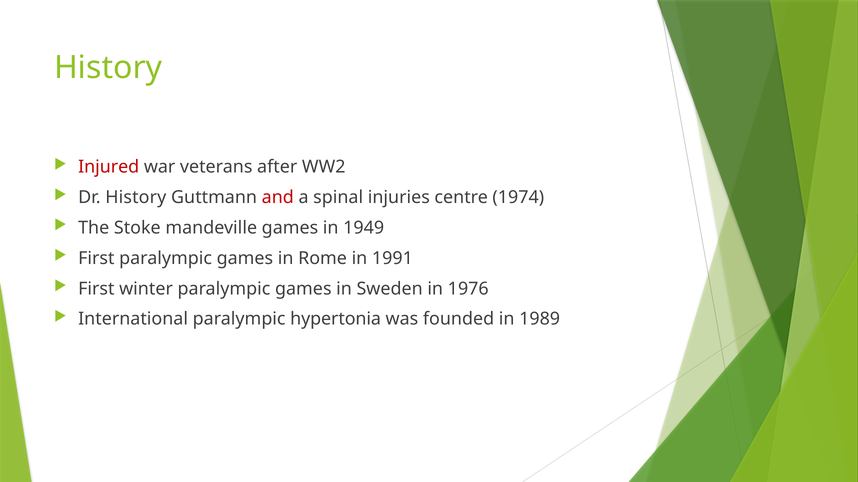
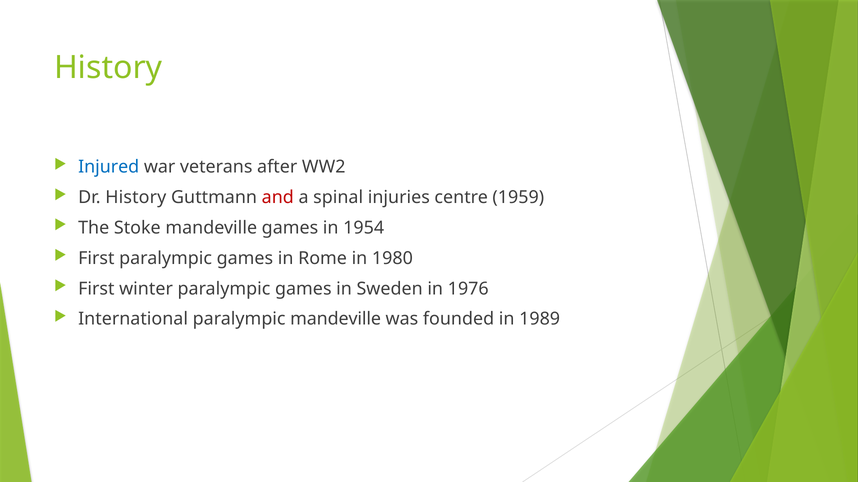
Injured colour: red -> blue (109, 167)
1974: 1974 -> 1959 (518, 198)
1949: 1949 -> 1954 (364, 228)
1991: 1991 -> 1980 (392, 259)
paralympic hypertonia: hypertonia -> mandeville (336, 319)
